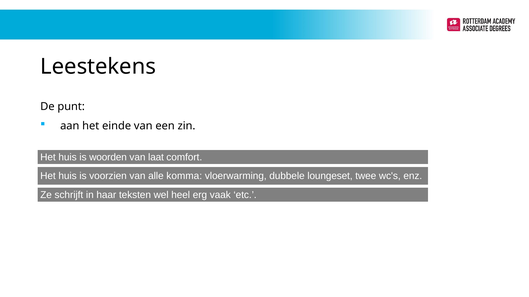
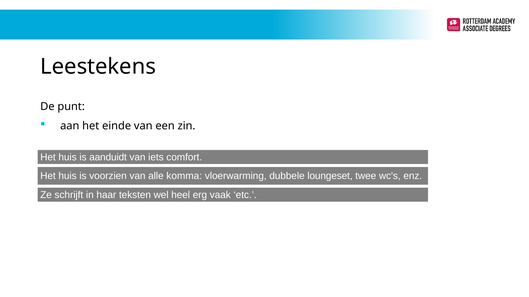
woorden: woorden -> aanduidt (108, 157)
laat: laat -> iets (156, 157)
